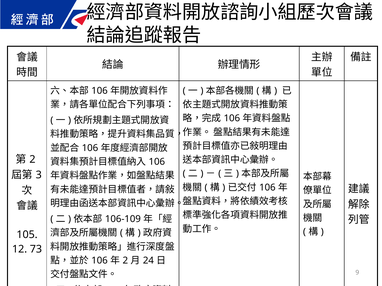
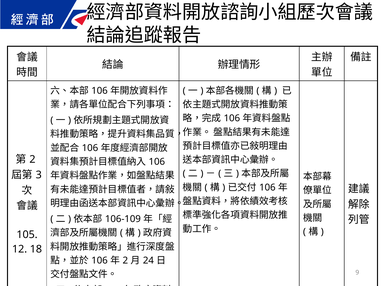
73: 73 -> 18 (36, 250)
